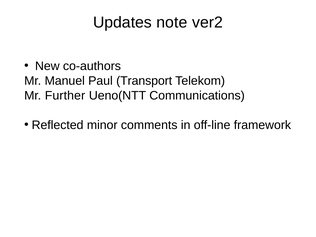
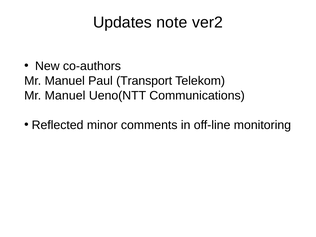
Further: Further -> Manuel (65, 96)
framework: framework -> monitoring (262, 125)
